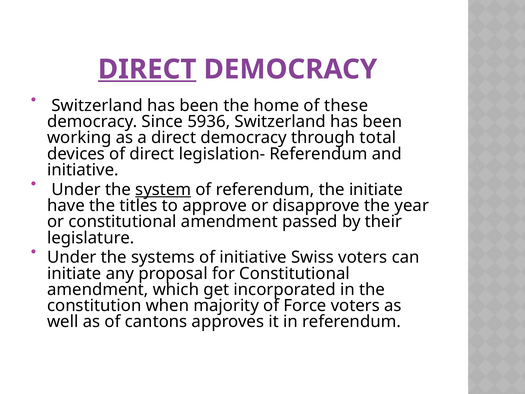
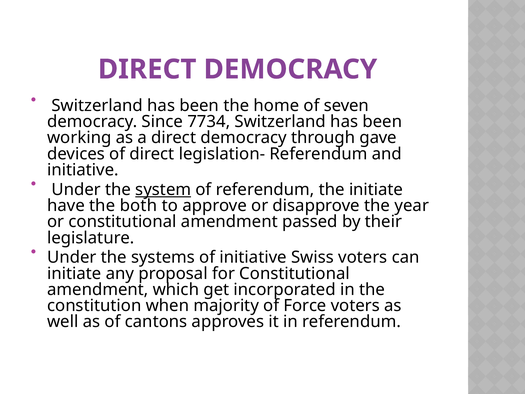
DIRECT underline: present -> none (147, 69)
these: these -> seven (346, 106)
5936: 5936 -> 7734 (209, 122)
total: total -> gave (378, 138)
titles: titles -> both (138, 206)
